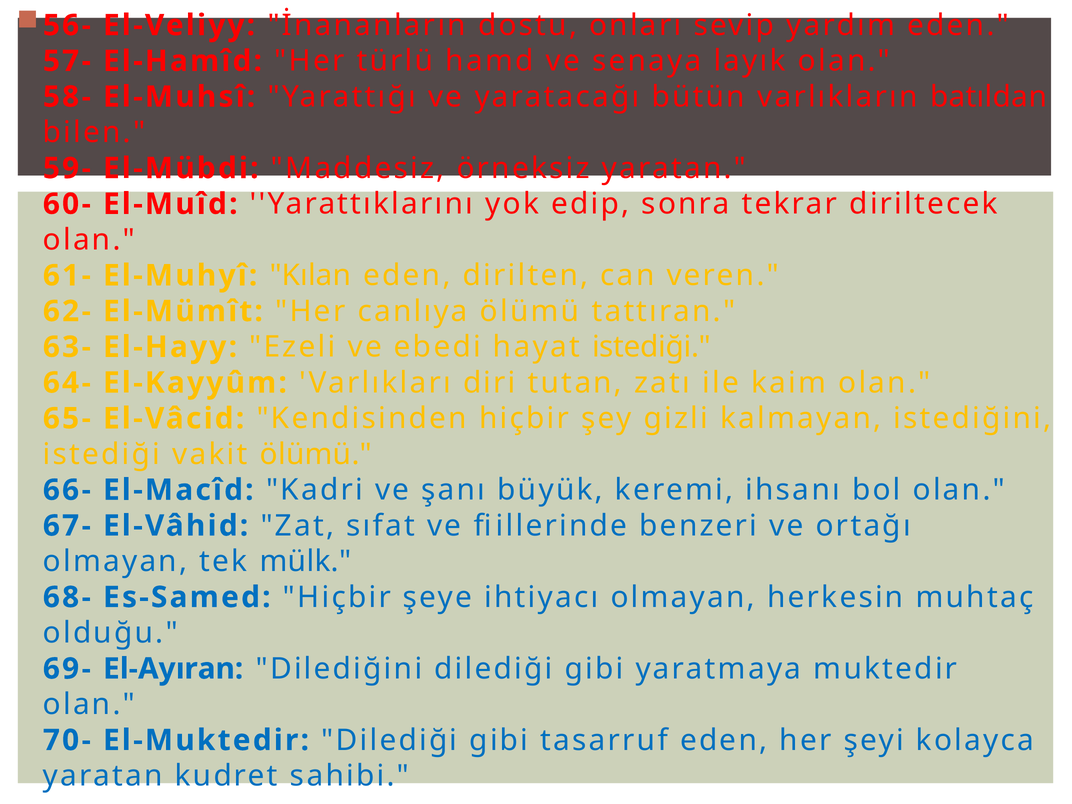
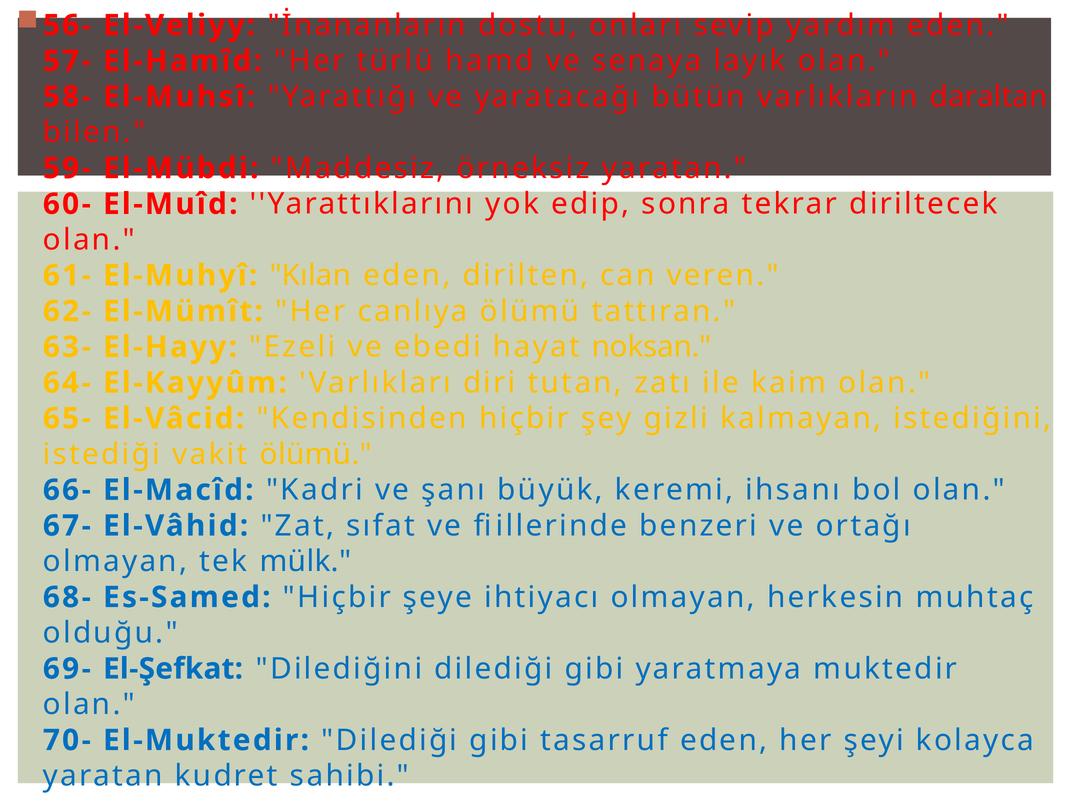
batıldan: batıldan -> daraltan (989, 97)
hayat istediği: istediği -> noksan (652, 347)
El-Ayıran: El-Ayıran -> El-Şefkat (173, 669)
